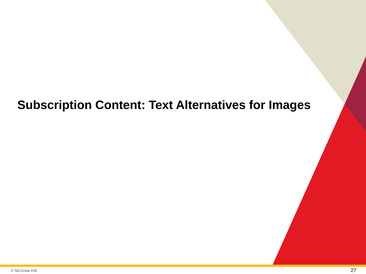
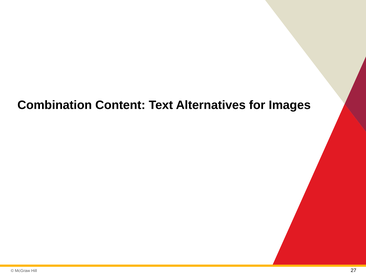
Subscription: Subscription -> Combination (55, 105)
